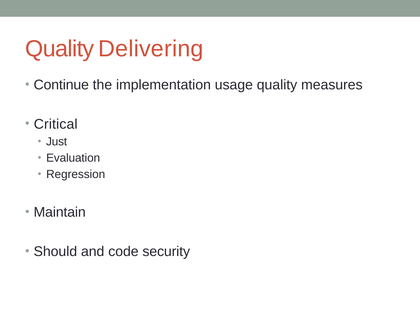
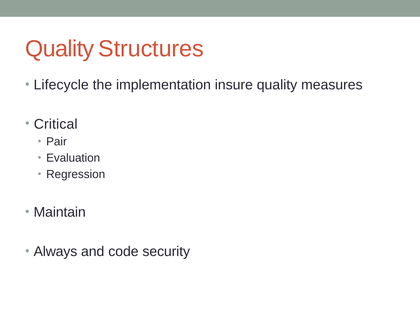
Delivering: Delivering -> Structures (151, 49)
Continue: Continue -> Lifecycle (61, 85)
usage: usage -> insure (234, 85)
Just: Just -> Pair (57, 142)
Should: Should -> Always (55, 252)
